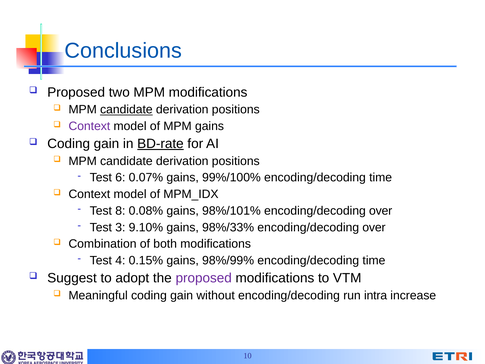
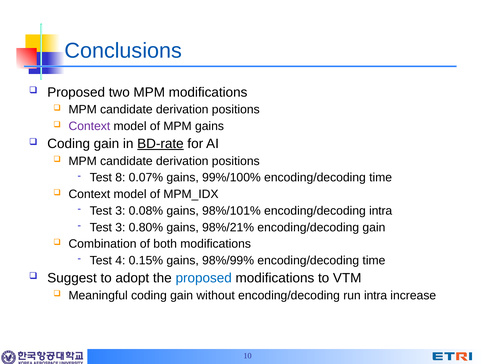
candidate underline: present -> none (126, 110)
6: 6 -> 8 (120, 177)
8: 8 -> 3 (120, 211)
98%/101% encoding/decoding over: over -> intra (381, 211)
9.10%: 9.10% -> 0.80% (146, 227)
98%/33%: 98%/33% -> 98%/21% (228, 227)
over: over -> gain (374, 227)
proposed colour: purple -> blue (204, 278)
